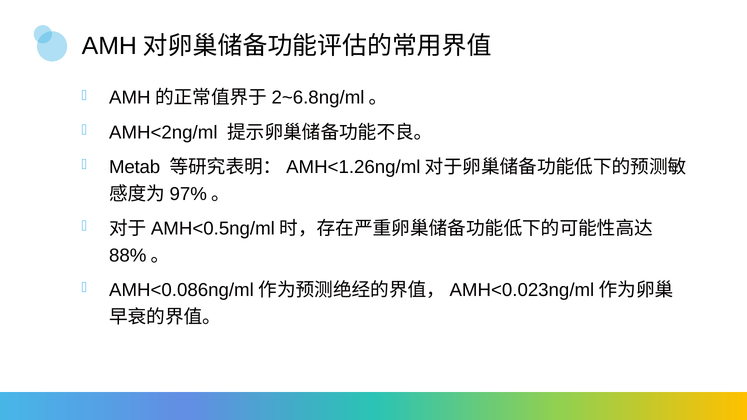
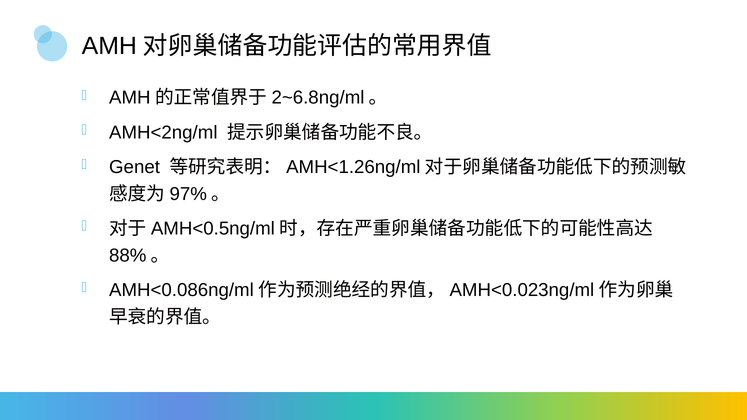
Metab: Metab -> Genet (135, 167)
